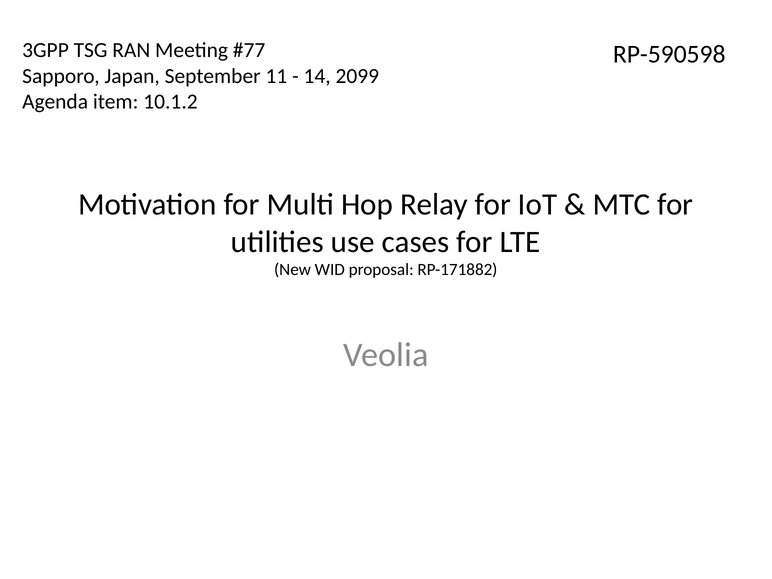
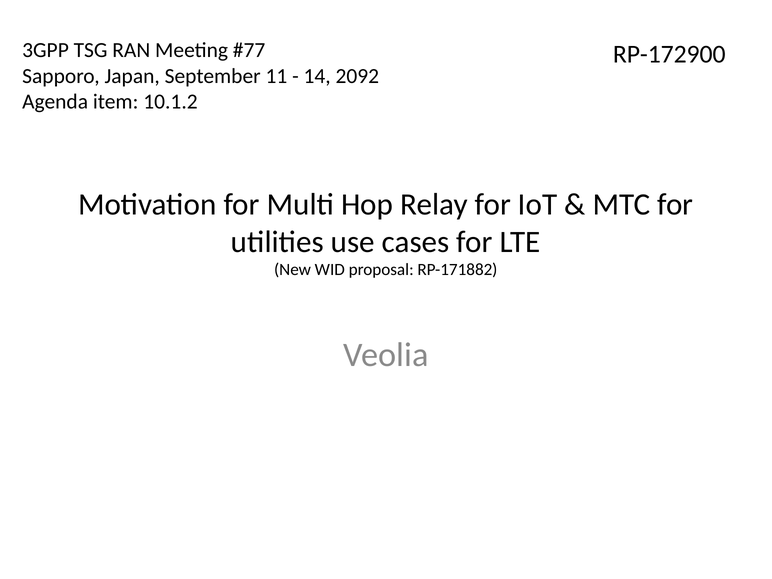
RP-590598: RP-590598 -> RP-172900 (669, 54)
2099: 2099 -> 2092 (357, 76)
